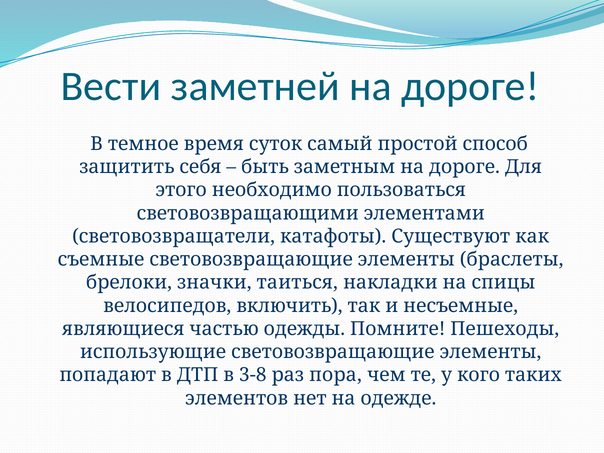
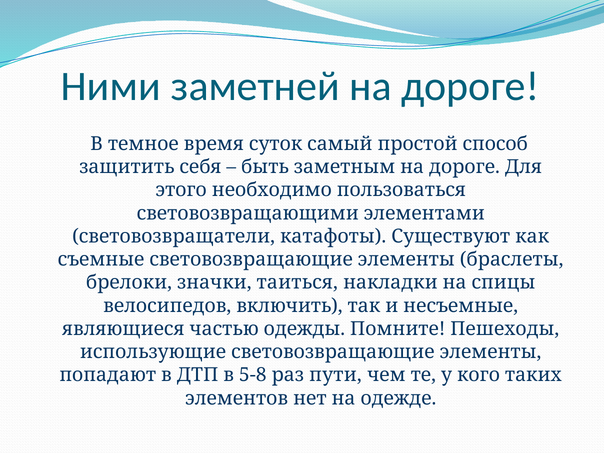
Вести: Вести -> Ними (111, 86)
3-8: 3-8 -> 5-8 (253, 375)
пора: пора -> пути (336, 375)
